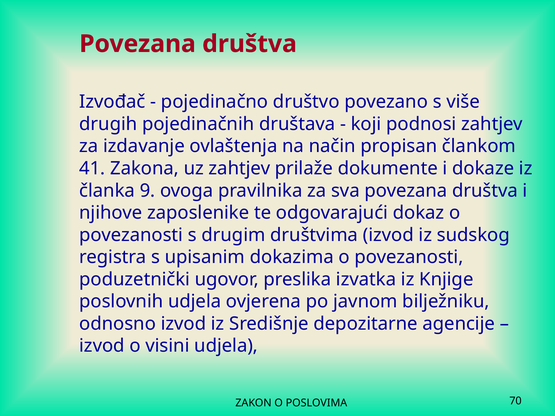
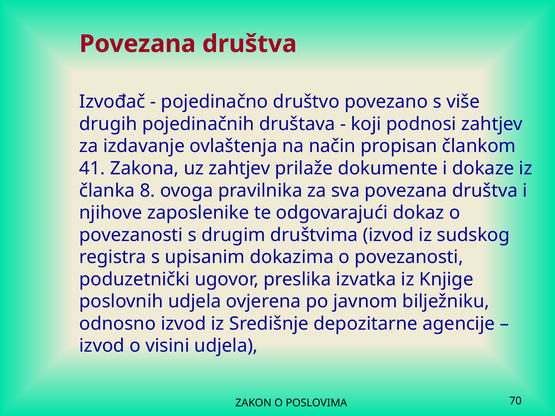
9: 9 -> 8 (147, 191)
